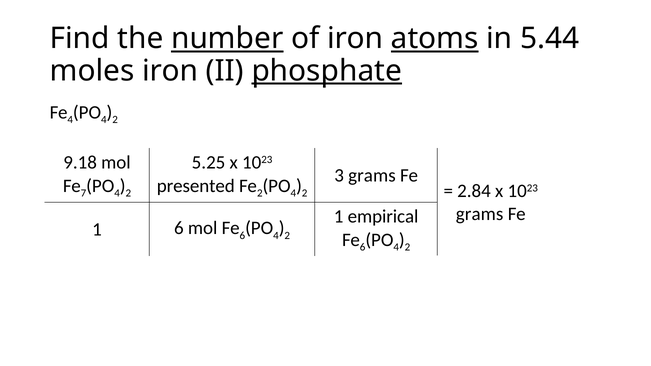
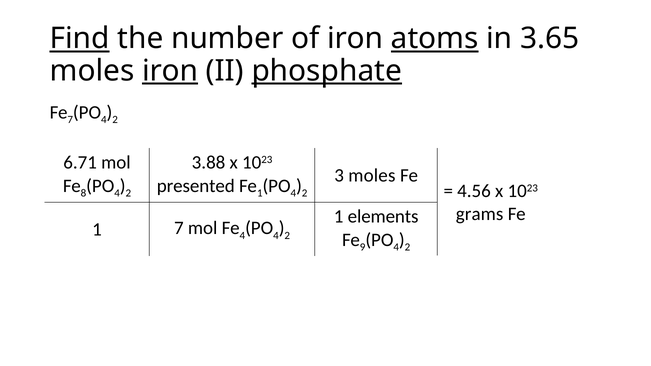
Find underline: none -> present (80, 39)
number underline: present -> none (227, 39)
5.44: 5.44 -> 3.65 (550, 39)
iron underline: none -> present (170, 71)
Fe 4: 4 -> 7 (70, 120)
9.18: 9.18 -> 6.71 (80, 163)
5.25: 5.25 -> 3.88 (209, 163)
3 grams: grams -> moles (372, 176)
7: 7 -> 8 (83, 193)
2: 2 -> 1 (260, 193)
2.84: 2.84 -> 4.56 (474, 191)
empirical: empirical -> elements (383, 217)
1 6: 6 -> 7 (179, 228)
mol Fe 6: 6 -> 4 (242, 236)
6: 6 -> 9 (363, 247)
